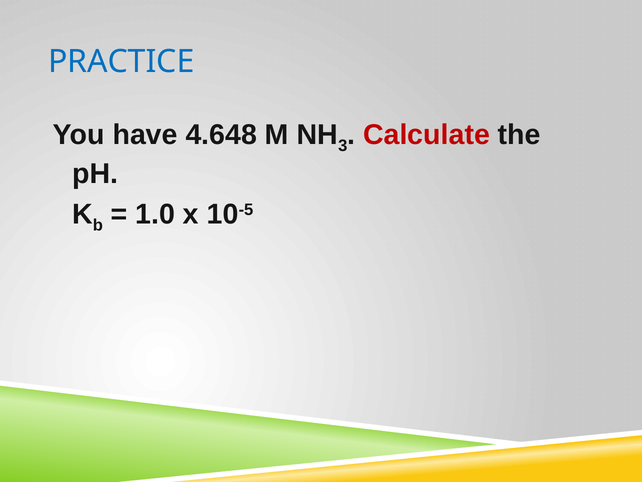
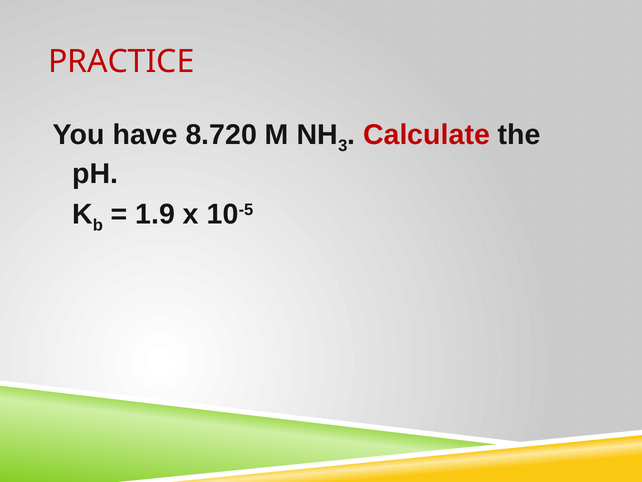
PRACTICE colour: blue -> red (121, 62)
4.648: 4.648 -> 8.720 (221, 135)
1.0: 1.0 -> 1.9 (155, 214)
